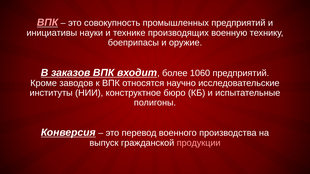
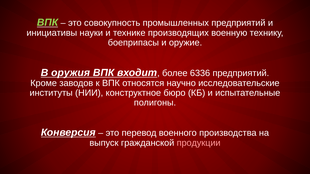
ВПК colour: pink -> light green (47, 23)
заказов: заказов -> оружия (71, 73)
1060: 1060 -> 6336 (200, 73)
